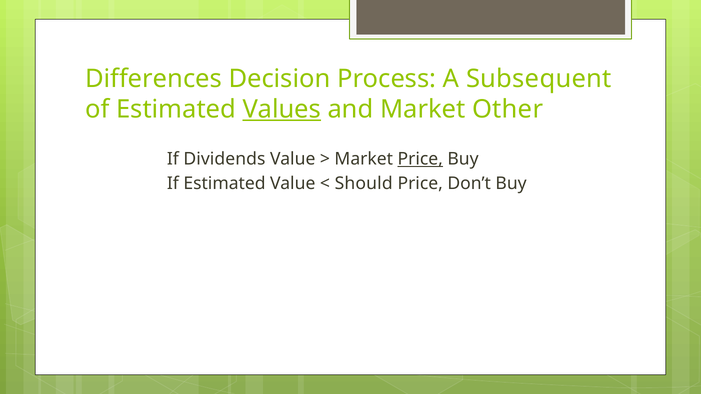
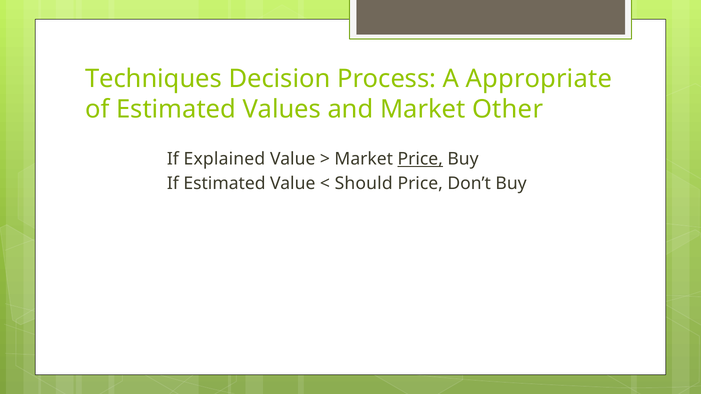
Differences: Differences -> Techniques (154, 79)
Subsequent: Subsequent -> Appropriate (539, 79)
Values underline: present -> none (282, 110)
Dividends: Dividends -> Explained (224, 159)
